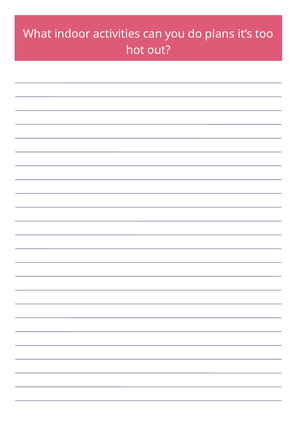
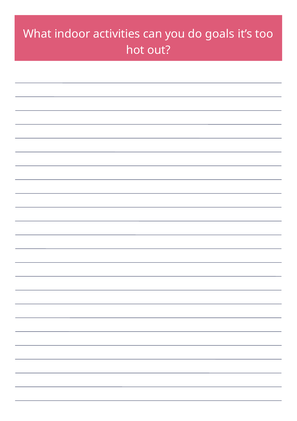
plans: plans -> goals (220, 34)
